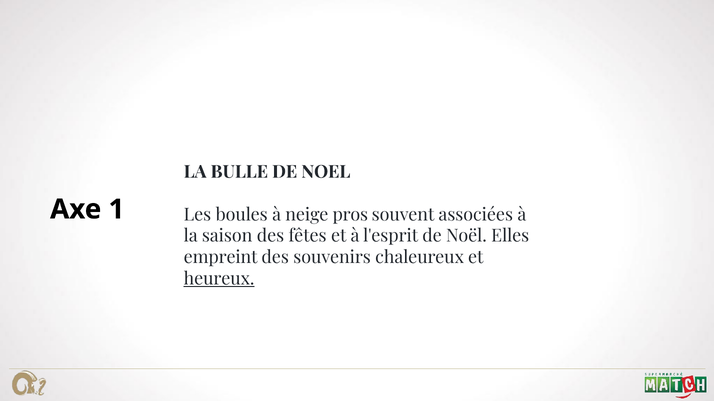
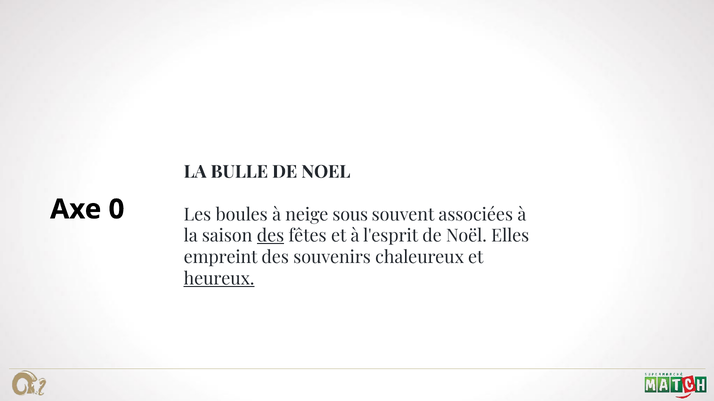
1: 1 -> 0 (116, 210)
pros: pros -> sous (350, 215)
des underline: none -> present (271, 236)
